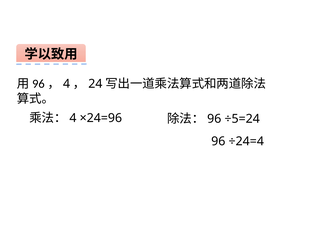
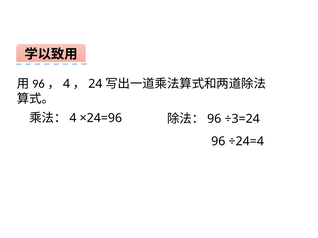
÷5=24: ÷5=24 -> ÷3=24 (242, 119)
